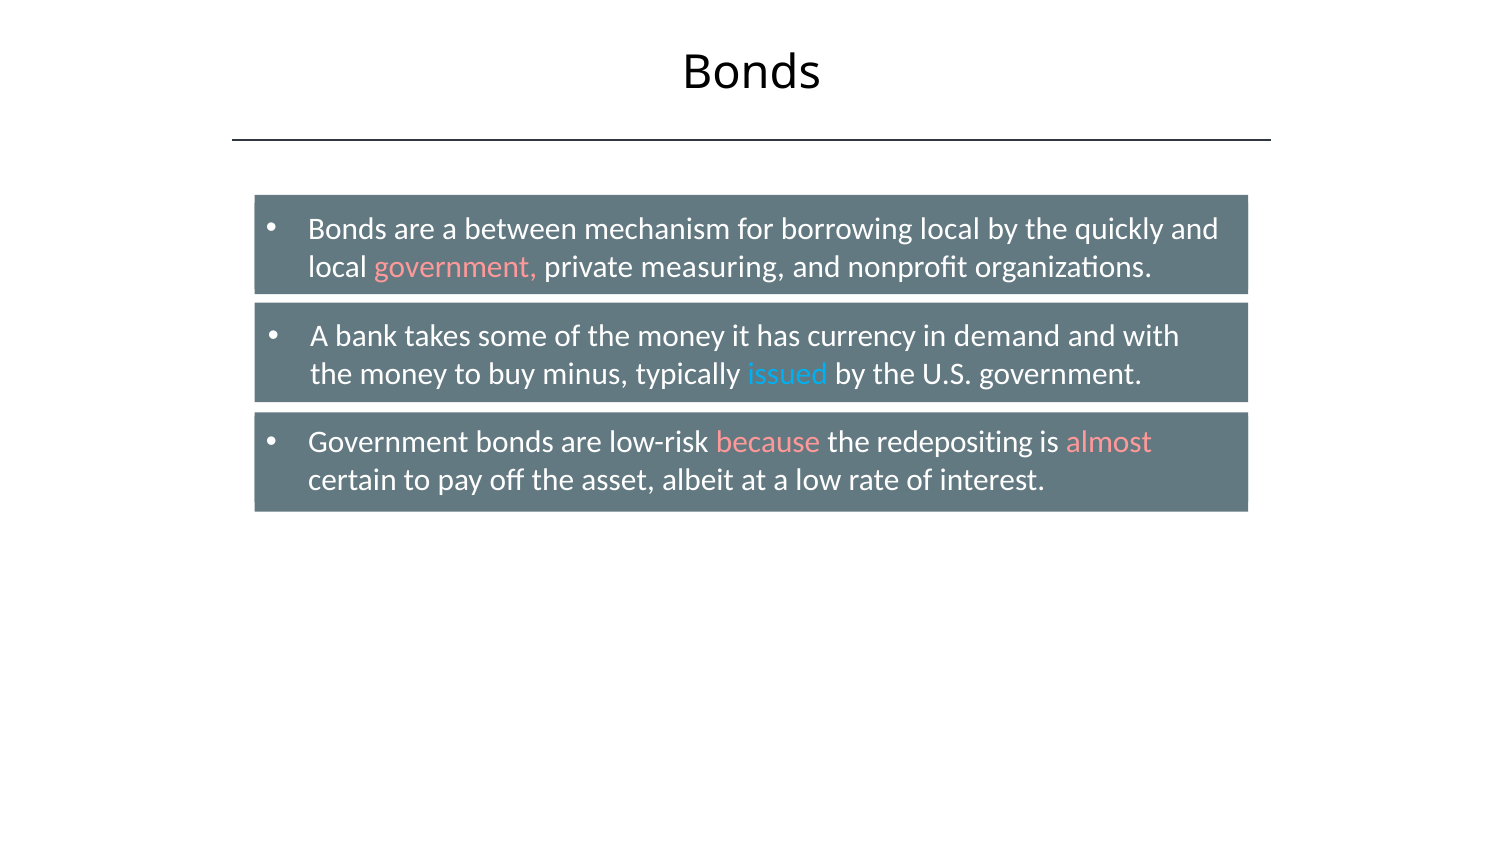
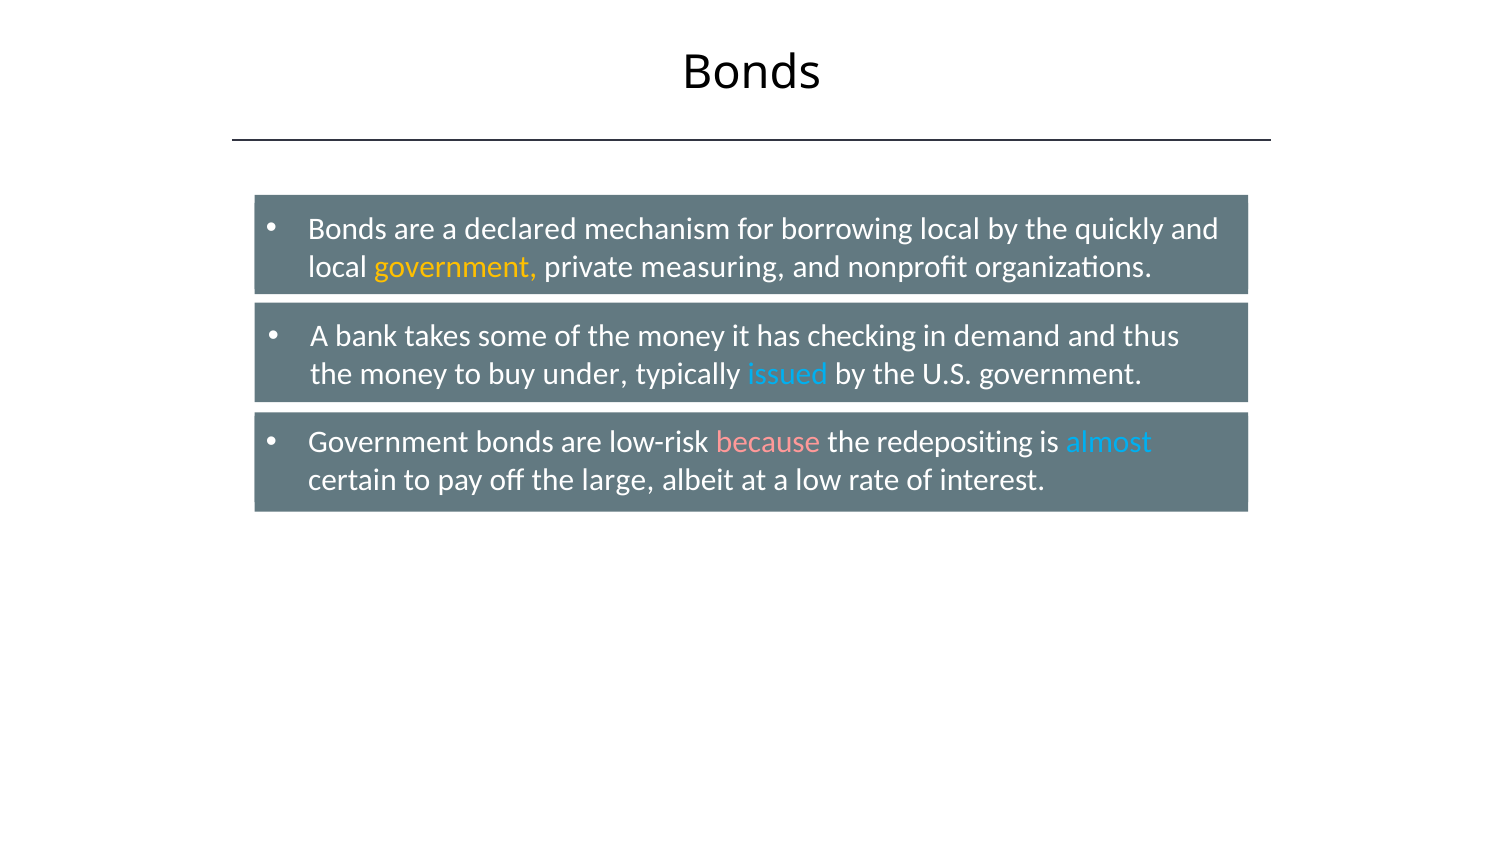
between: between -> declared (521, 230)
government colour: pink -> yellow (456, 267)
currency: currency -> checking (862, 337)
with: with -> thus (1151, 337)
minus: minus -> under (585, 374)
almost colour: pink -> light blue (1109, 443)
asset: asset -> large (618, 480)
